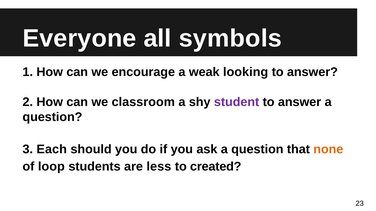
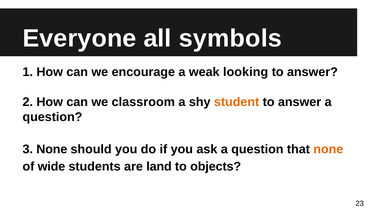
student colour: purple -> orange (237, 102)
3 Each: Each -> None (52, 150)
loop: loop -> wide (51, 167)
less: less -> land (159, 167)
created: created -> objects (216, 167)
